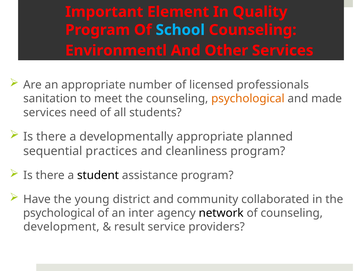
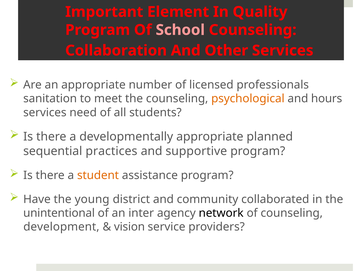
School colour: light blue -> pink (180, 30)
Environmentl: Environmentl -> Collaboration (116, 51)
made: made -> hours (327, 99)
cleanliness: cleanliness -> supportive (196, 151)
student colour: black -> orange (98, 176)
psychological: psychological -> unintentional (59, 213)
result: result -> vision (129, 227)
